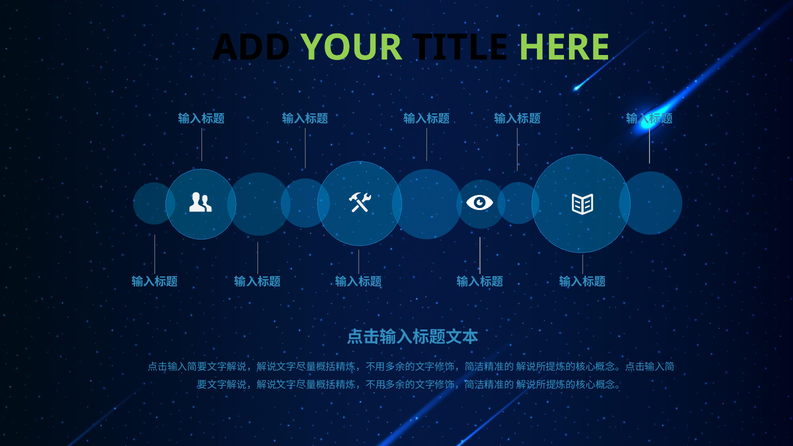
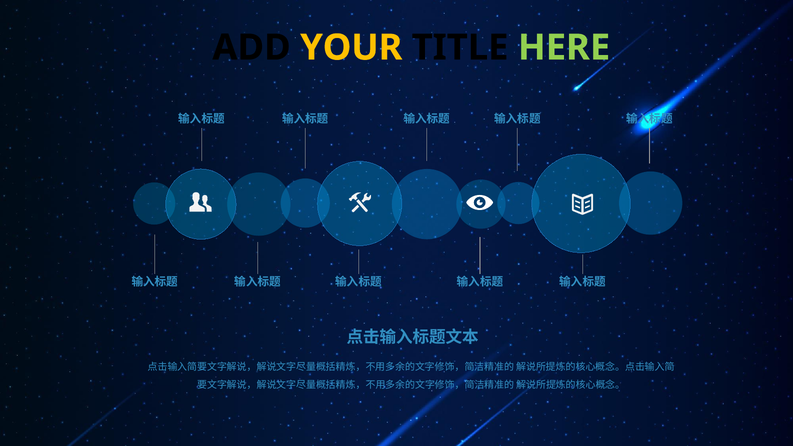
YOUR colour: light green -> yellow (351, 48)
